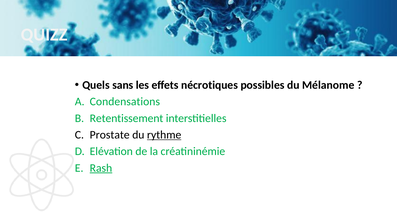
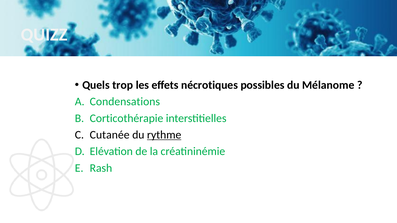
sans: sans -> trop (123, 85)
Retentissement: Retentissement -> Corticothérapie (127, 118)
Prostate: Prostate -> Cutanée (110, 135)
Rash underline: present -> none (101, 168)
